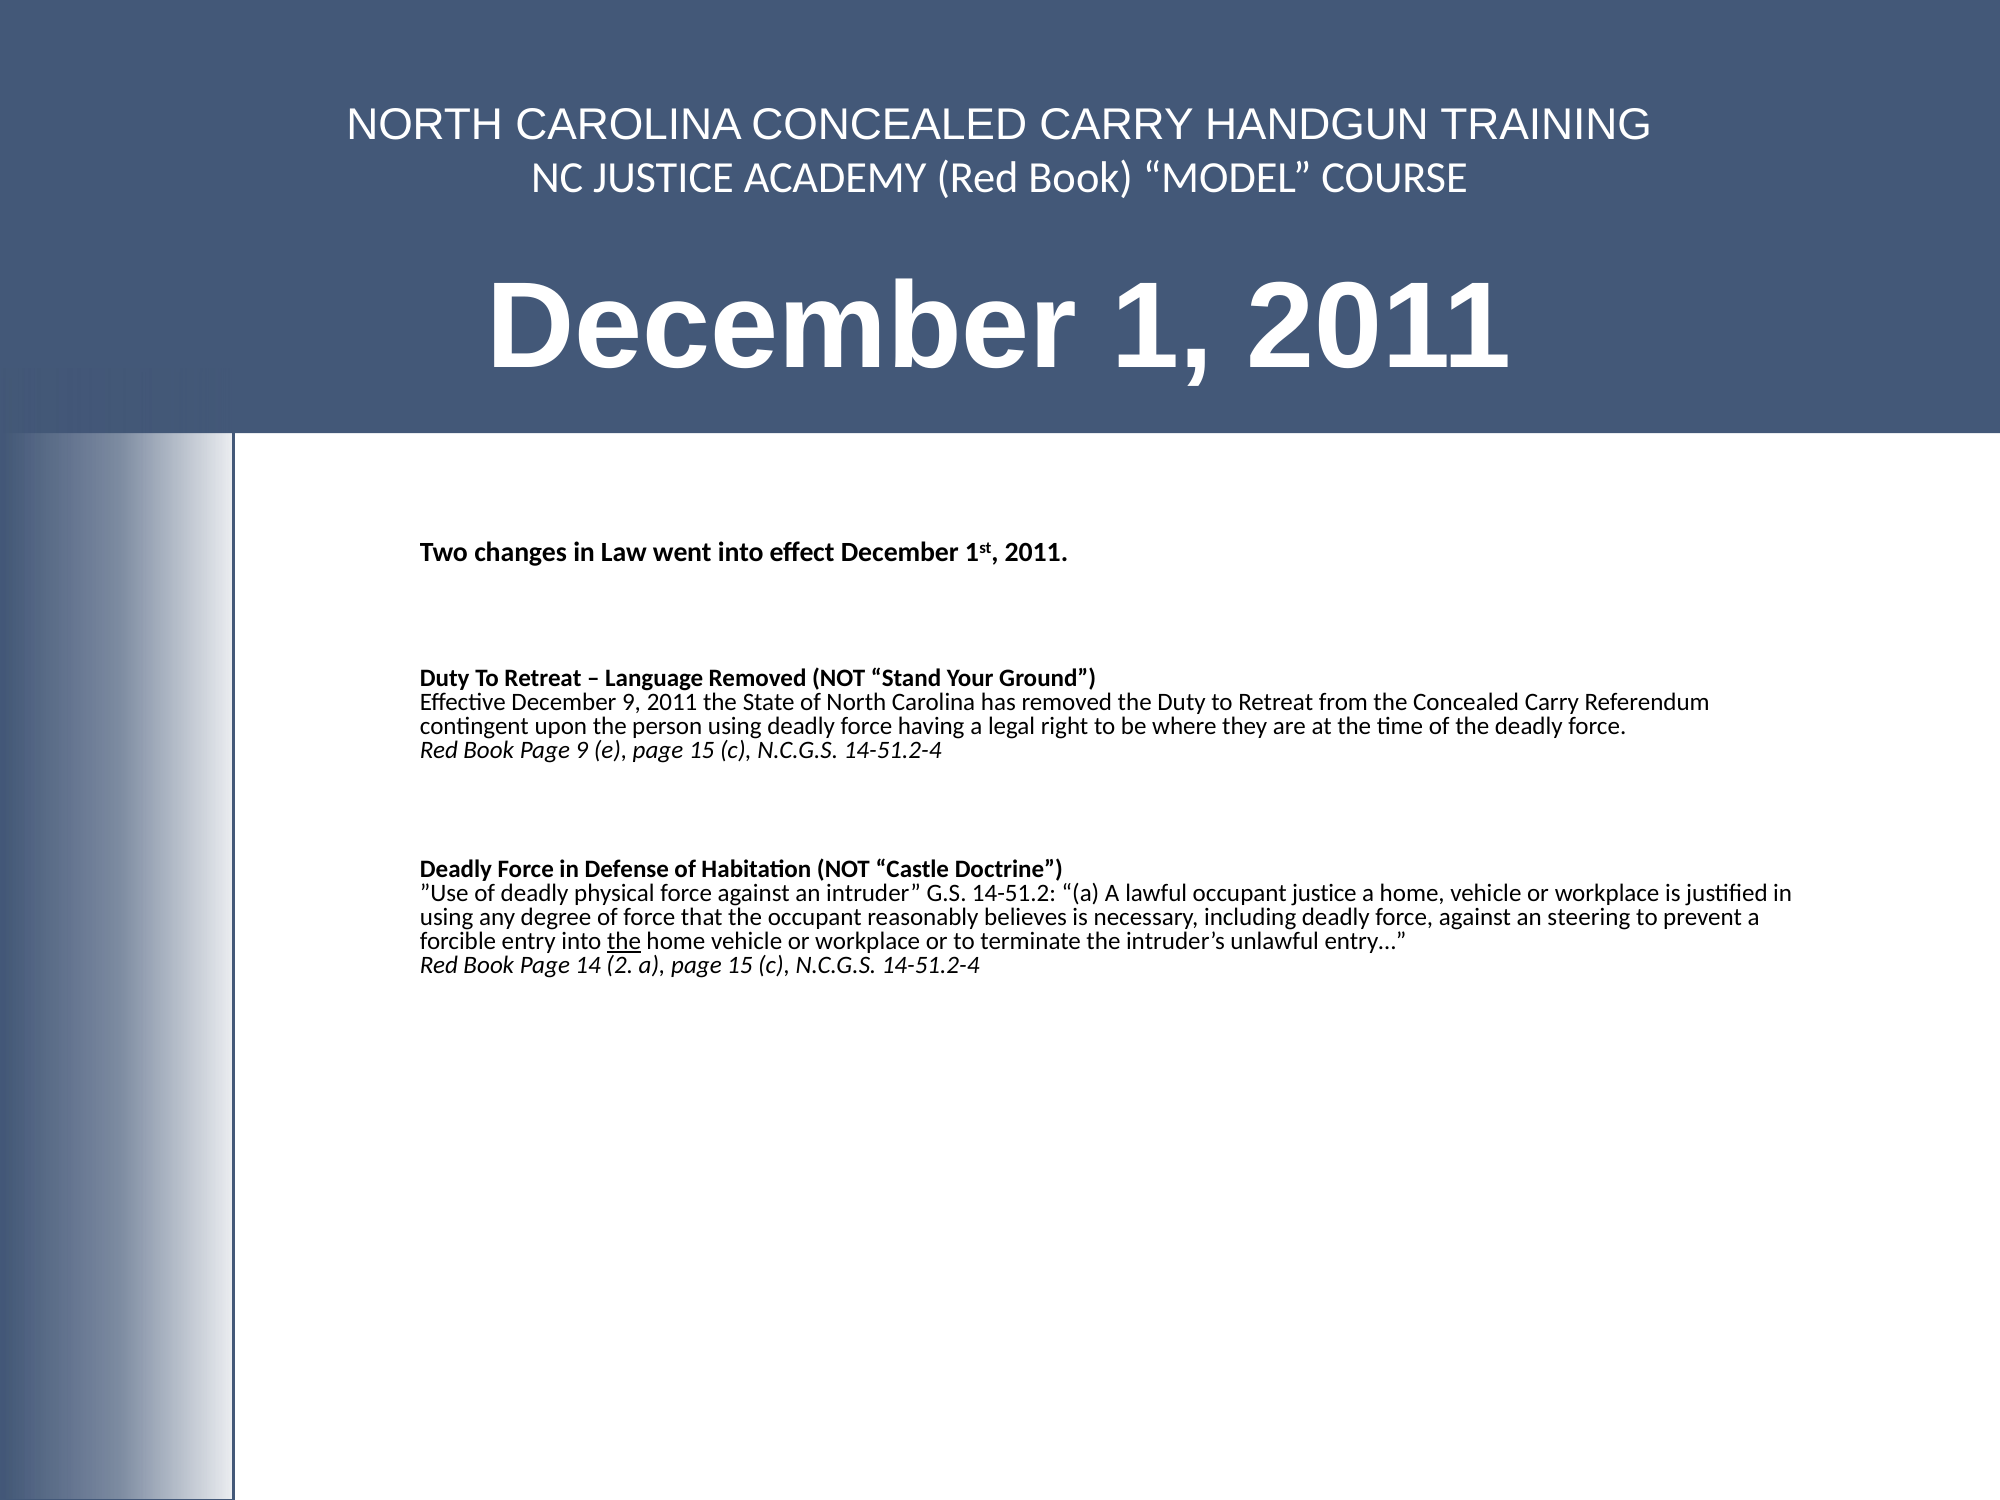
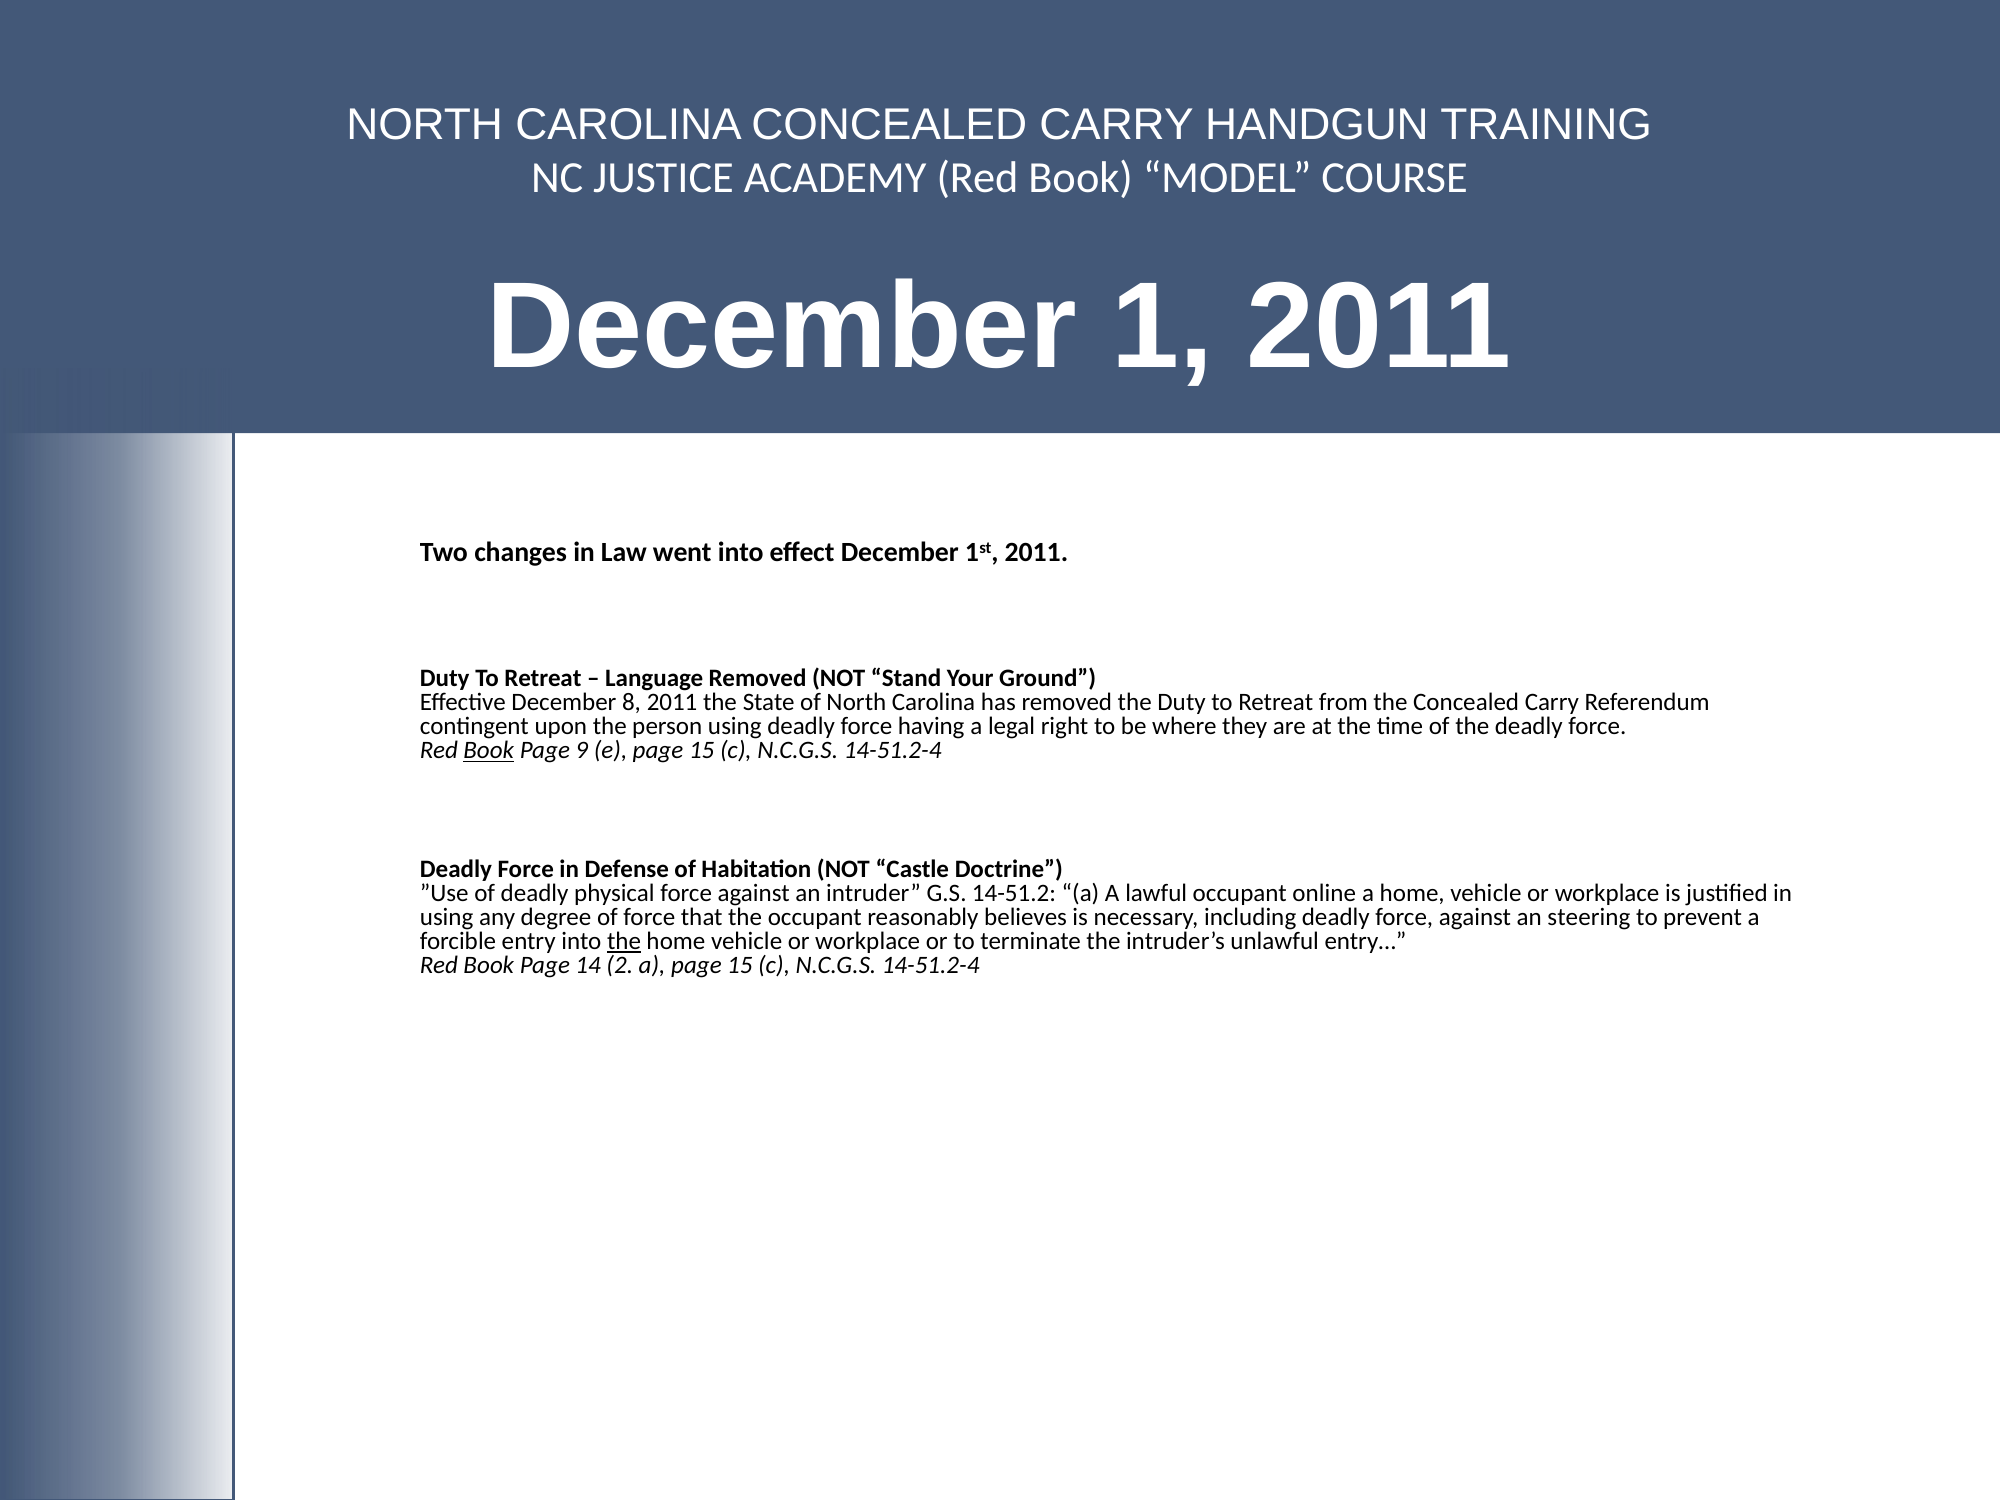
December 9: 9 -> 8 (632, 703)
Book underline: none -> present (489, 751)
occupant justice: justice -> online (1324, 893)
